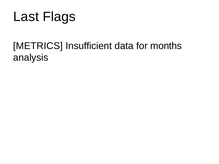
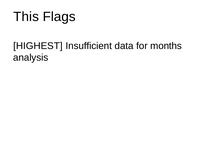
Last: Last -> This (26, 17)
METRICS: METRICS -> HIGHEST (38, 46)
